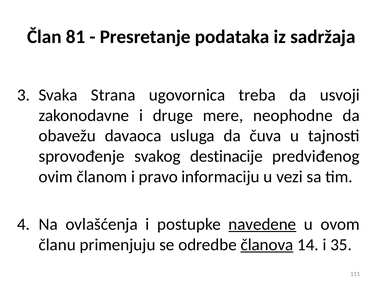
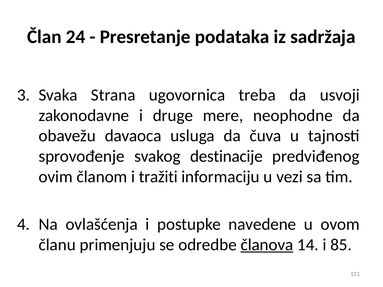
81: 81 -> 24 (76, 37)
pravo: pravo -> tražiti (158, 177)
navedene underline: present -> none (262, 224)
35: 35 -> 85 (341, 245)
